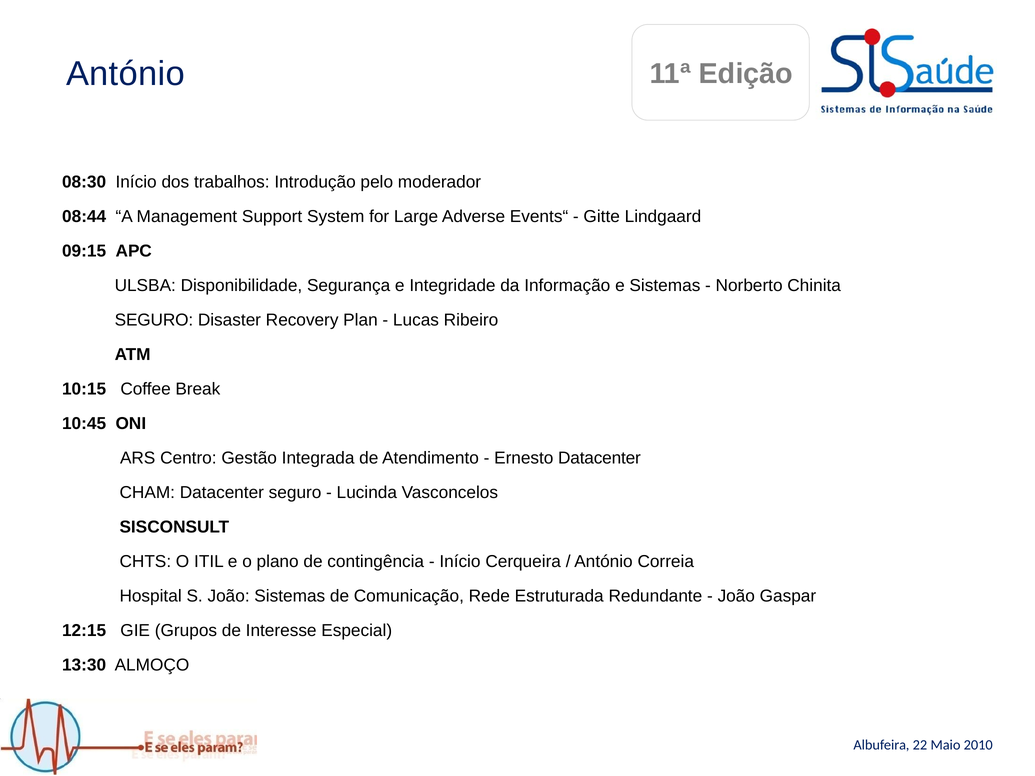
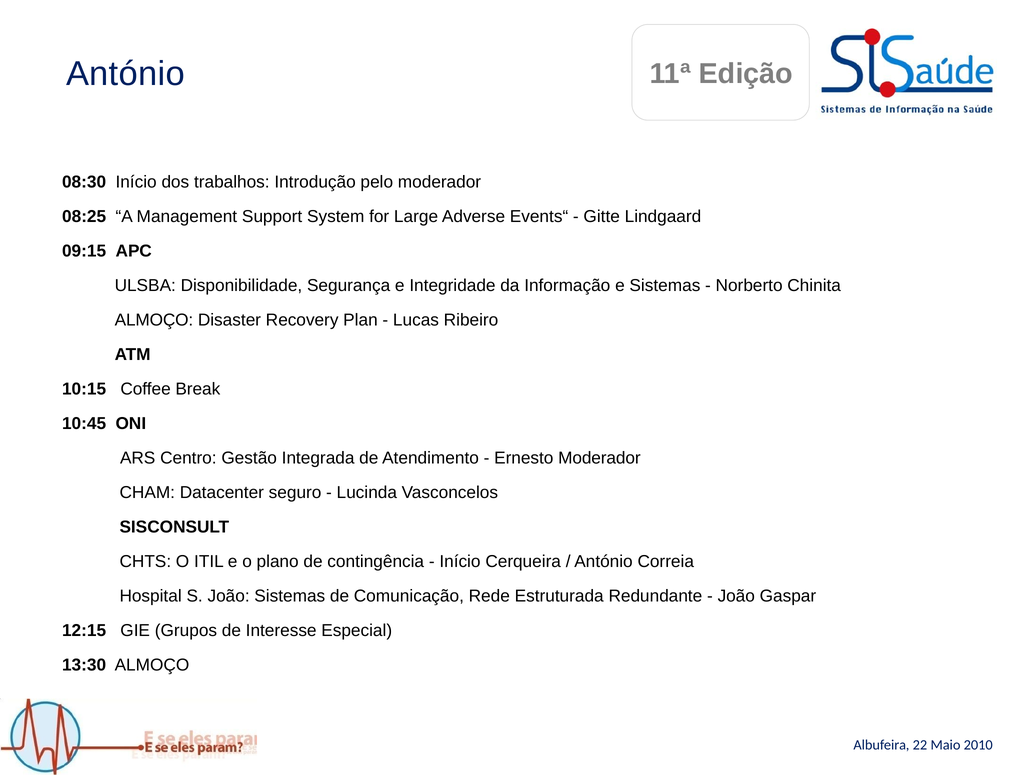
08:44: 08:44 -> 08:25 (84, 217)
SEGURO: SEGURO -> ALMOÇO (154, 320)
Ernesto Datacenter: Datacenter -> Moderador (599, 458)
